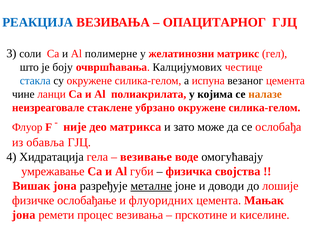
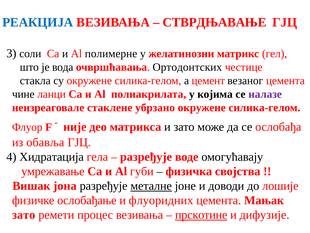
ОПАЦИТАРНОГ: ОПАЦИТАРНОГ -> СТВРДЊАВАЊЕ (215, 22)
боју: боју -> вода (63, 67)
Калцијумових: Калцијумових -> Ортодонтских (187, 67)
стакла colour: blue -> black (35, 80)
испуна: испуна -> цемент (208, 80)
налазе colour: orange -> purple (265, 94)
везивање: везивање -> разређује (146, 156)
јона: јона -> зато (24, 214)
прскотине underline: none -> present (201, 214)
киселине: киселине -> дифузије (264, 214)
